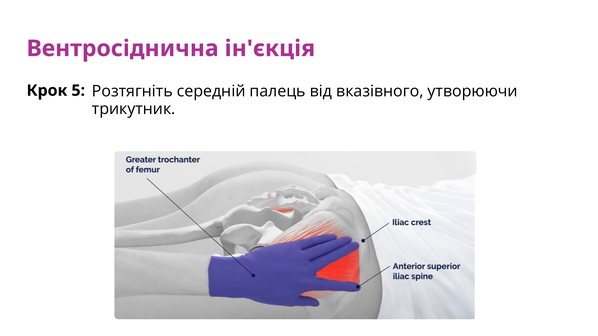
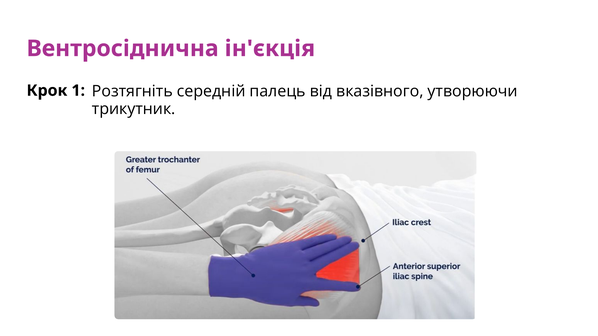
5: 5 -> 1 (78, 91)
